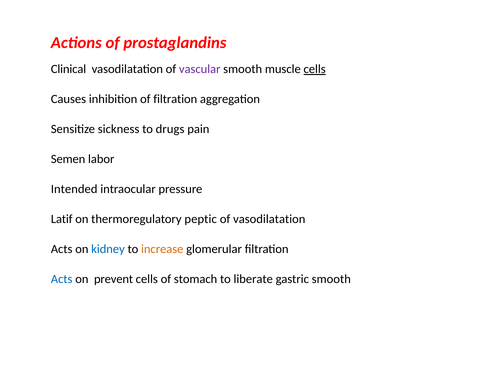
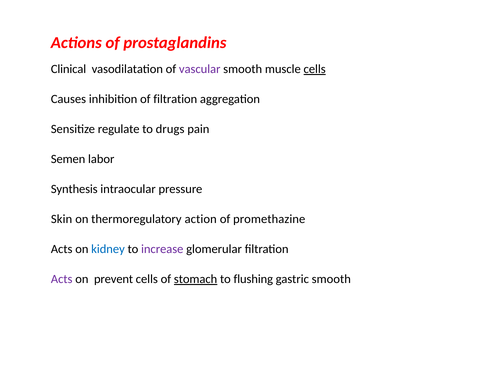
sickness: sickness -> regulate (119, 129)
Intended: Intended -> Synthesis (74, 190)
Latif: Latif -> Skin (62, 220)
peptic: peptic -> action (201, 220)
of vasodilatation: vasodilatation -> promethazine (269, 220)
increase colour: orange -> purple (162, 250)
Acts colour: blue -> purple (62, 280)
stomach underline: none -> present (196, 280)
liberate: liberate -> flushing (253, 280)
